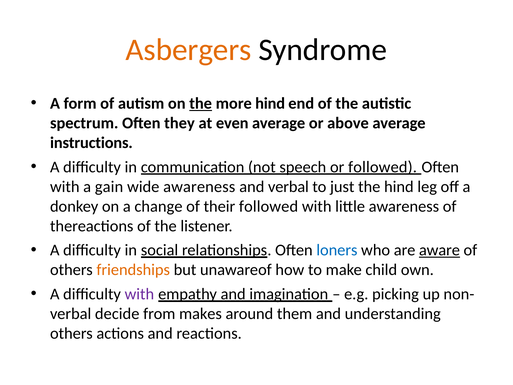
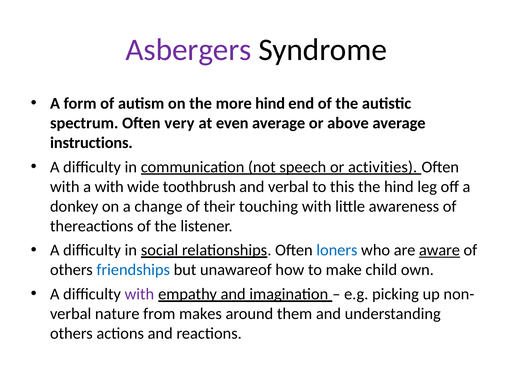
Asbergers colour: orange -> purple (189, 50)
the underline: present -> none (201, 103)
they: they -> very (179, 123)
or followed: followed -> activities (383, 167)
a gain: gain -> with (109, 186)
wide awareness: awareness -> toothbrush (199, 186)
just: just -> this (342, 186)
their followed: followed -> touching (269, 206)
friendships colour: orange -> blue (133, 270)
decide: decide -> nature (117, 314)
